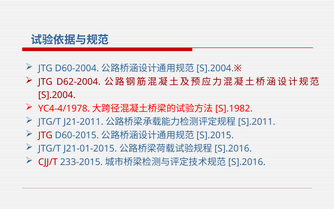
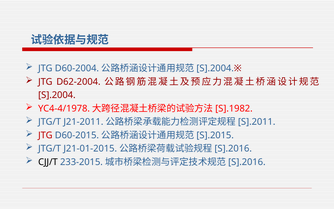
CJJ/T colour: red -> black (48, 162)
